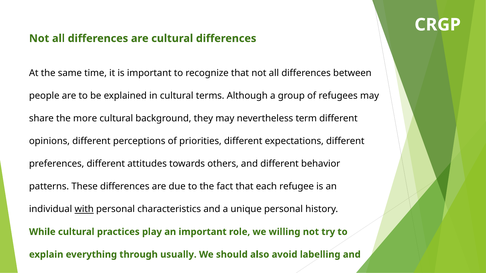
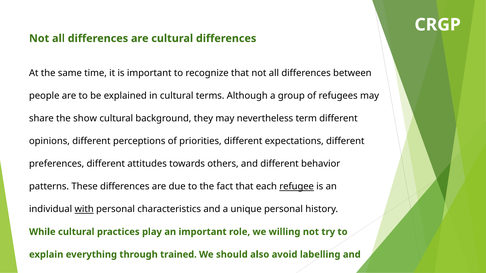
more: more -> show (85, 119)
refugee underline: none -> present (297, 187)
usually: usually -> trained (178, 255)
